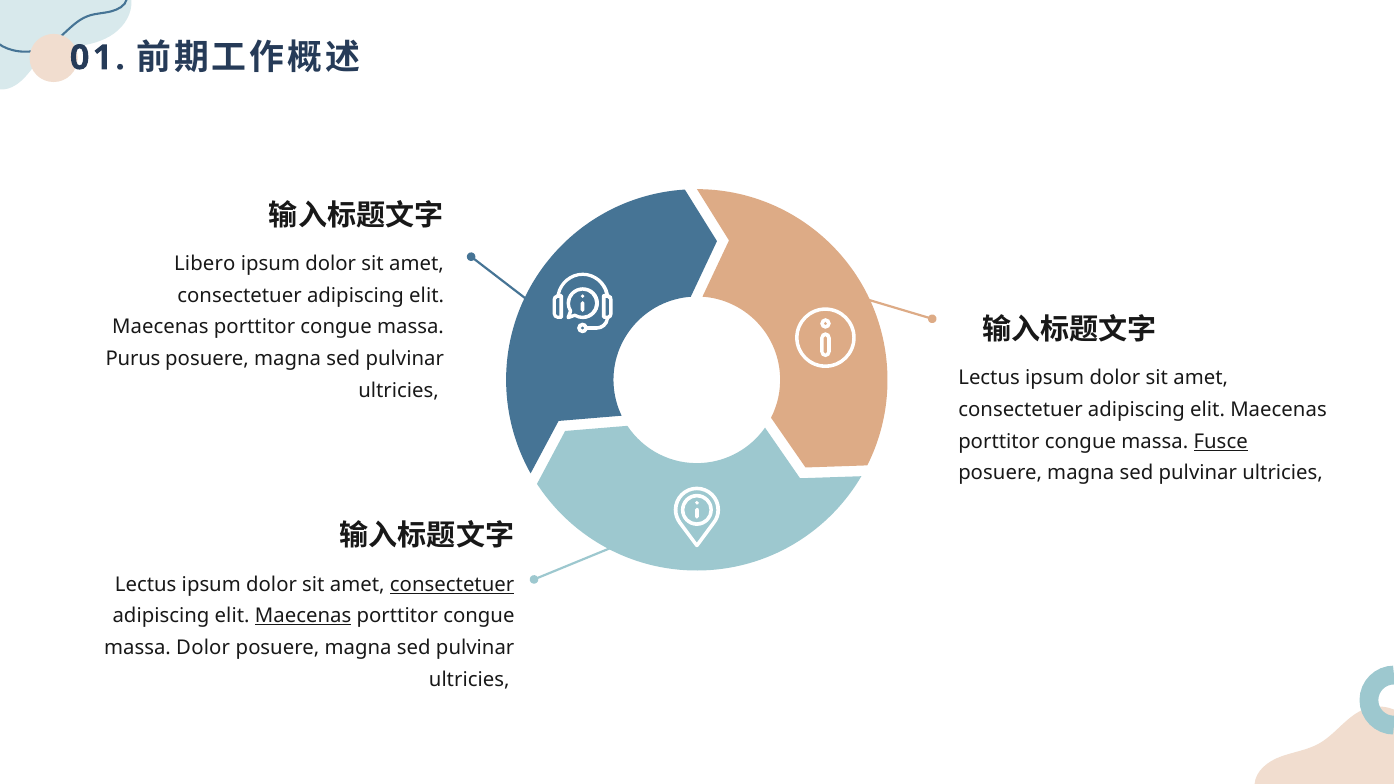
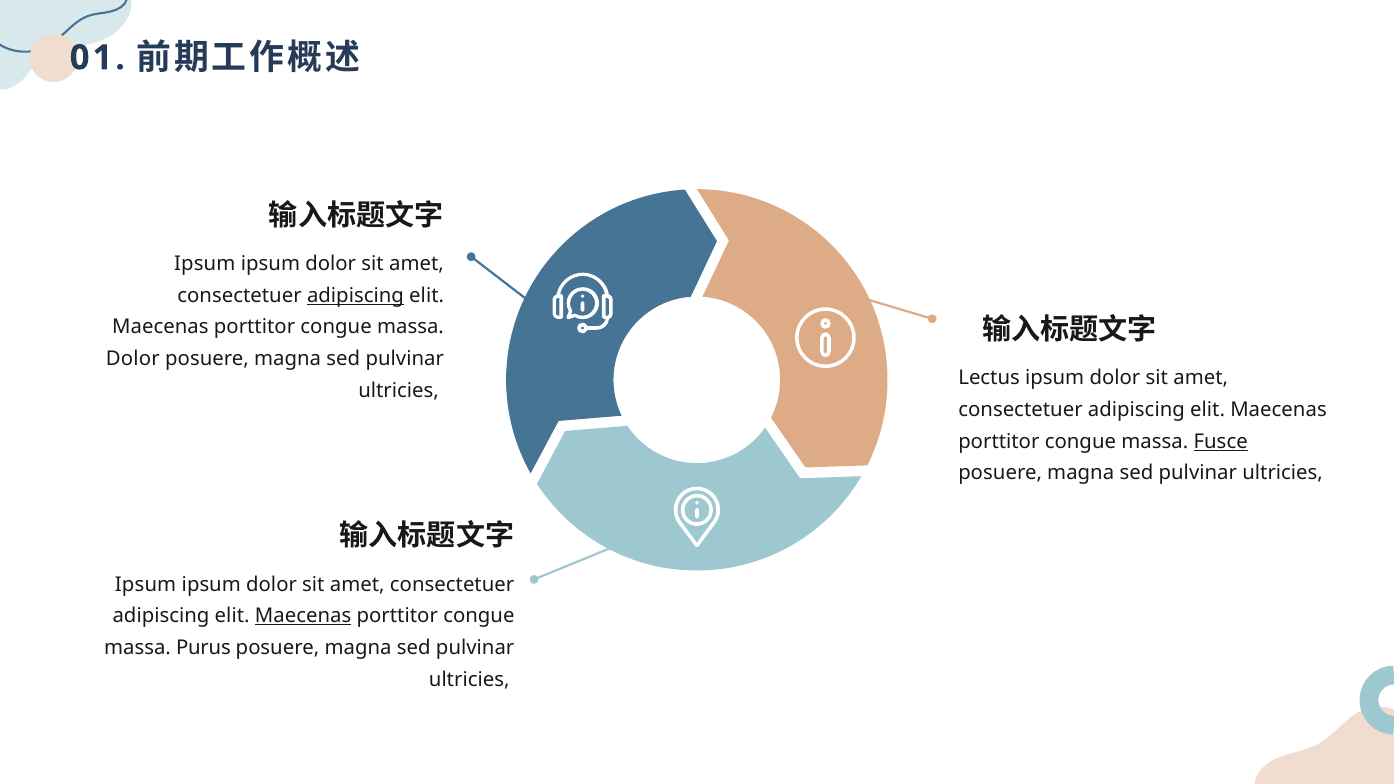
Libero: Libero -> Ipsum (205, 264)
adipiscing underline: none -> present (355, 295)
Purus: Purus -> Dolor (133, 359)
Lectus: Lectus -> Ipsum (146, 584)
consectetuer underline: present -> none (452, 584)
massa Dolor: Dolor -> Purus (203, 648)
